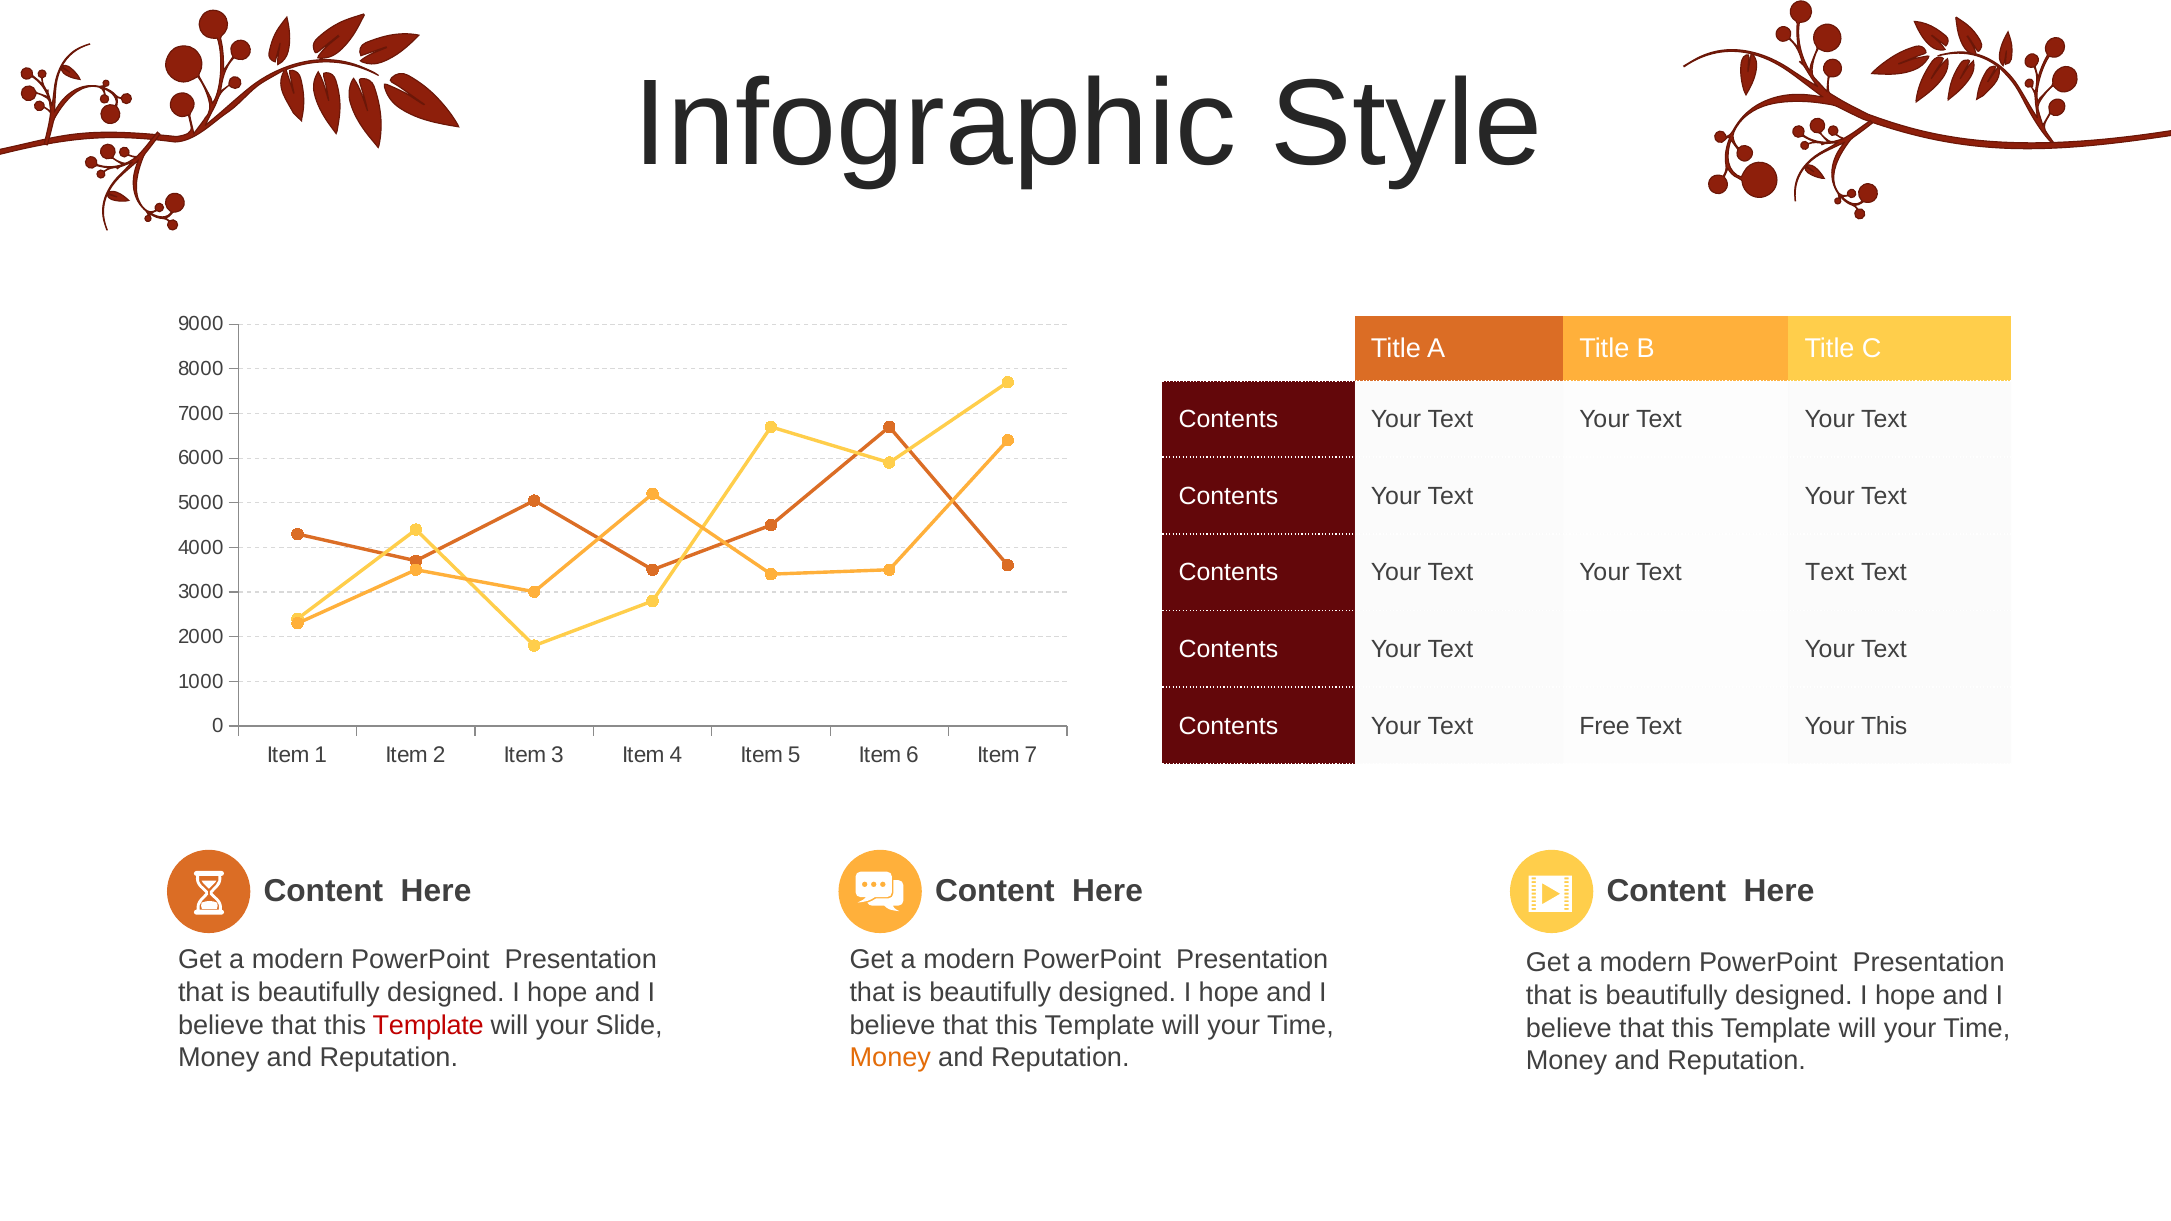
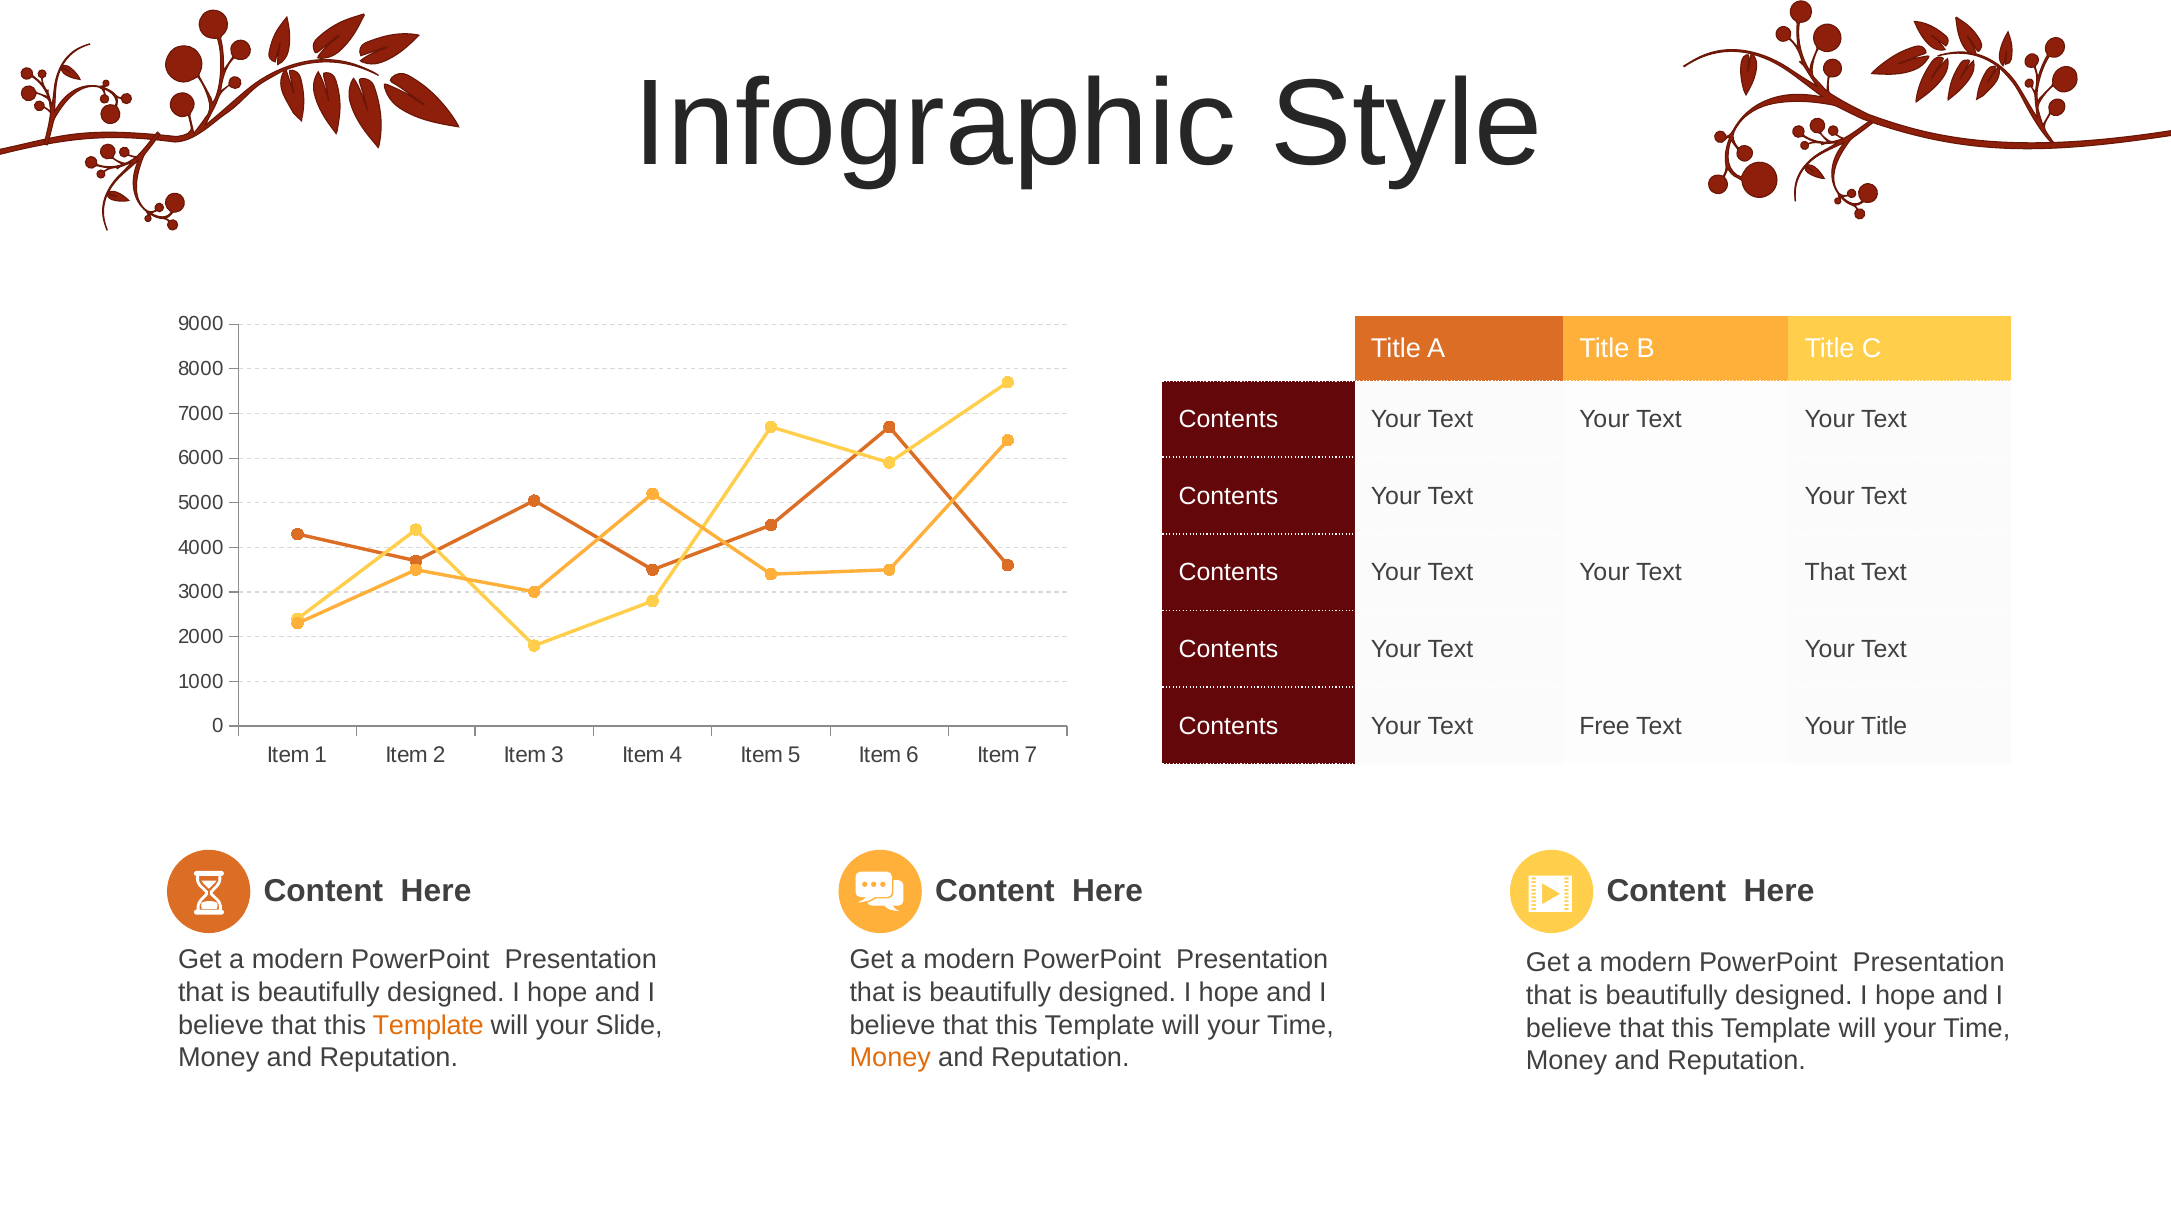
Your Text Text: Text -> That (1830, 573)
Your This: This -> Title (1884, 726)
Template colour: red -> orange (428, 1025)
